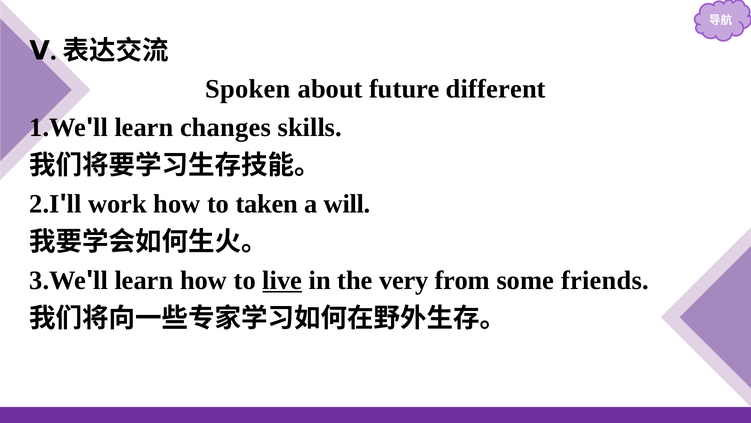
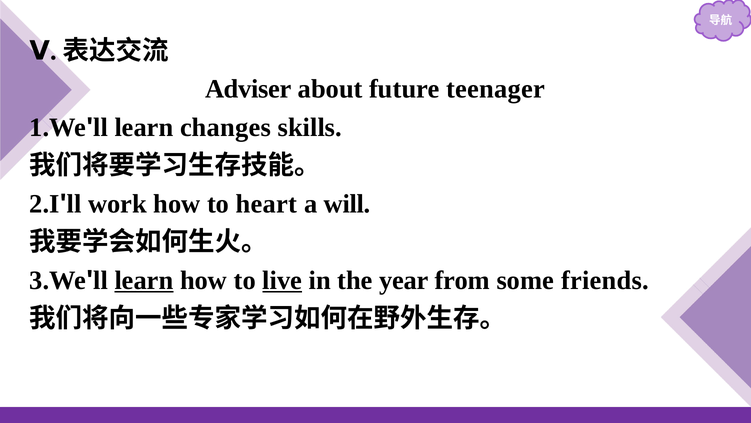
Spoken: Spoken -> Adviser (248, 89)
different: different -> teenager (496, 89)
taken: taken -> heart (267, 204)
learn underline: none -> present (144, 280)
very: very -> year (404, 280)
